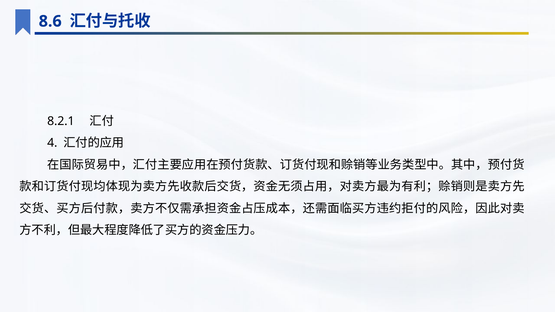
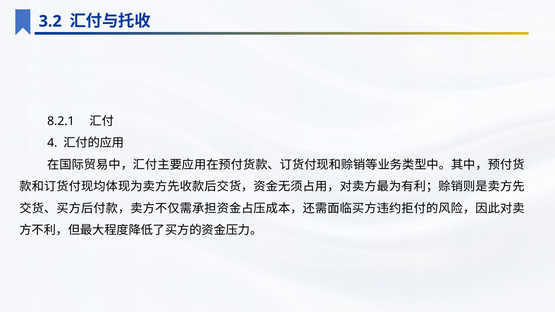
8.6: 8.6 -> 3.2 (50, 21)
